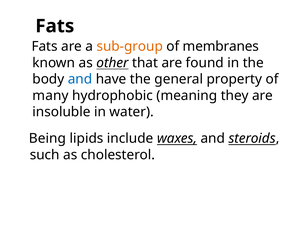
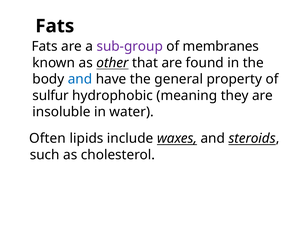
sub-group colour: orange -> purple (130, 46)
many: many -> sulfur (51, 95)
Being: Being -> Often (47, 138)
